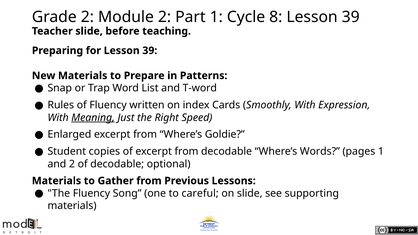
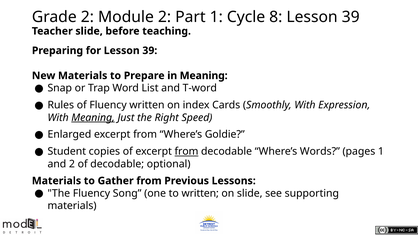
in Patterns: Patterns -> Meaning (204, 76)
from underline: none -> present (186, 151)
to careful: careful -> written (200, 193)
